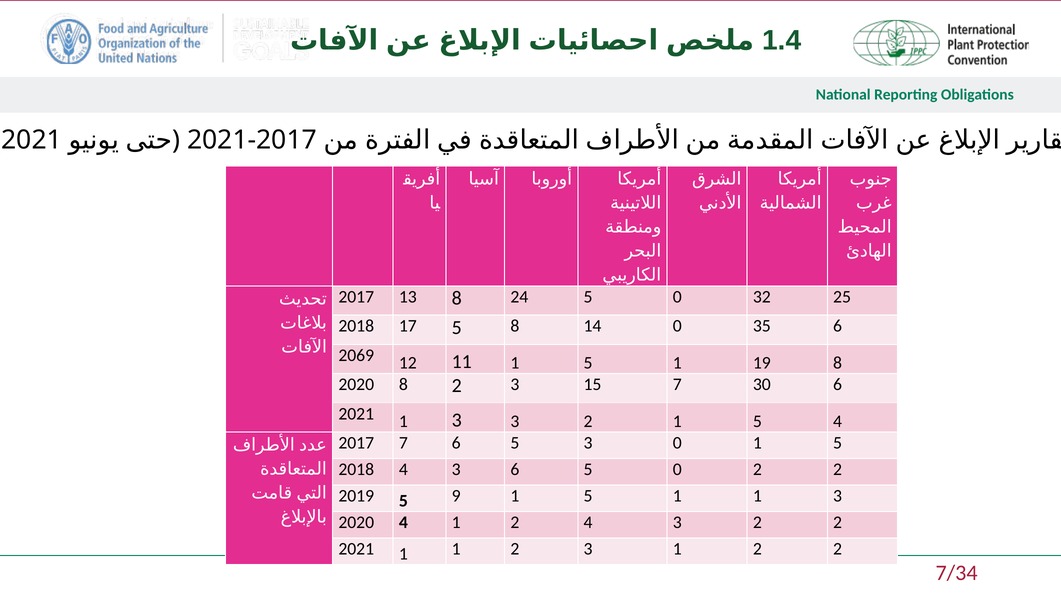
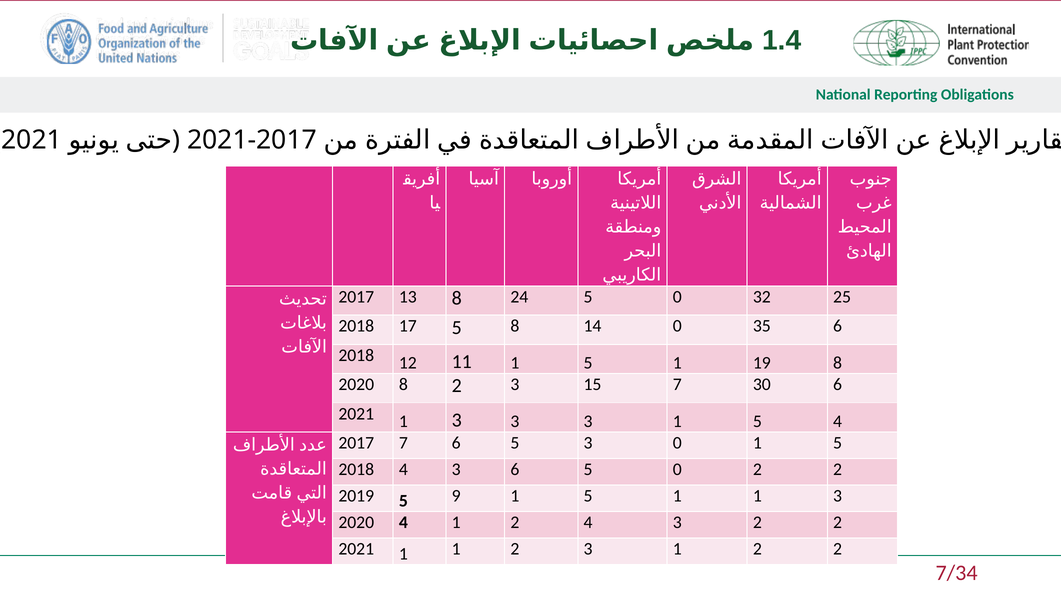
2069: 2069 -> 2018 (356, 355)
3 3 2: 2 -> 3 (588, 421)
